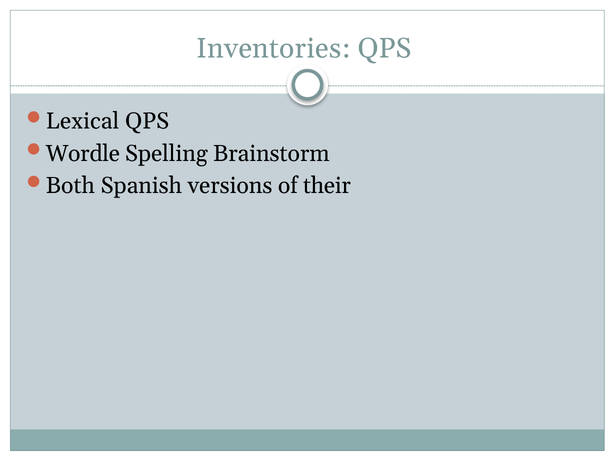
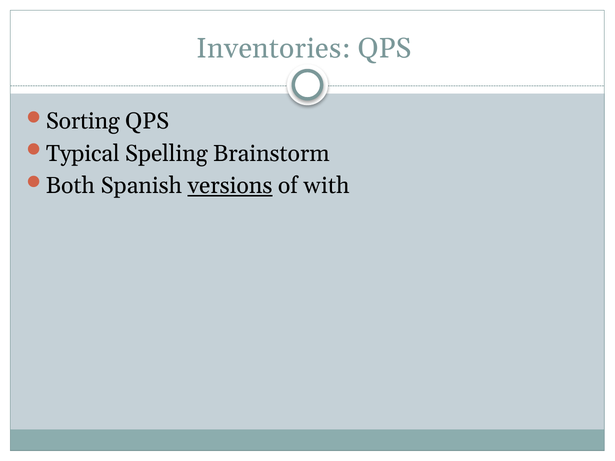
Lexical: Lexical -> Sorting (83, 121)
Wordle: Wordle -> Typical (83, 154)
versions underline: none -> present (230, 186)
their: their -> with (327, 186)
